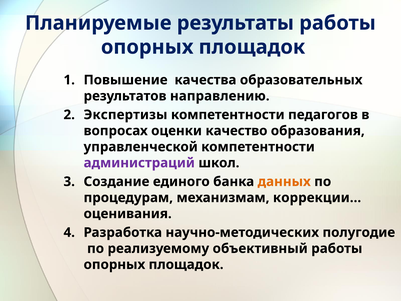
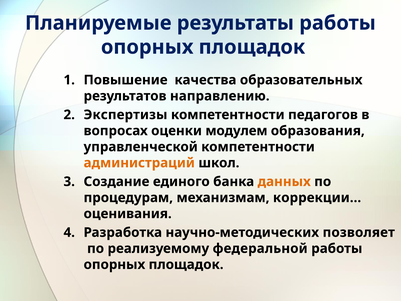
качество: качество -> модулем (236, 131)
администраций colour: purple -> orange (139, 163)
полугодие: полугодие -> позволяет (359, 232)
объективный: объективный -> федеральной (260, 248)
